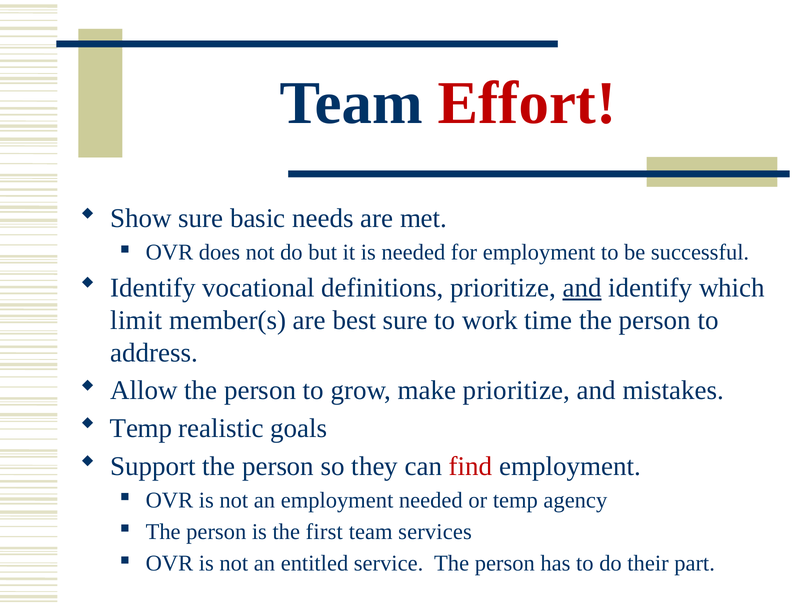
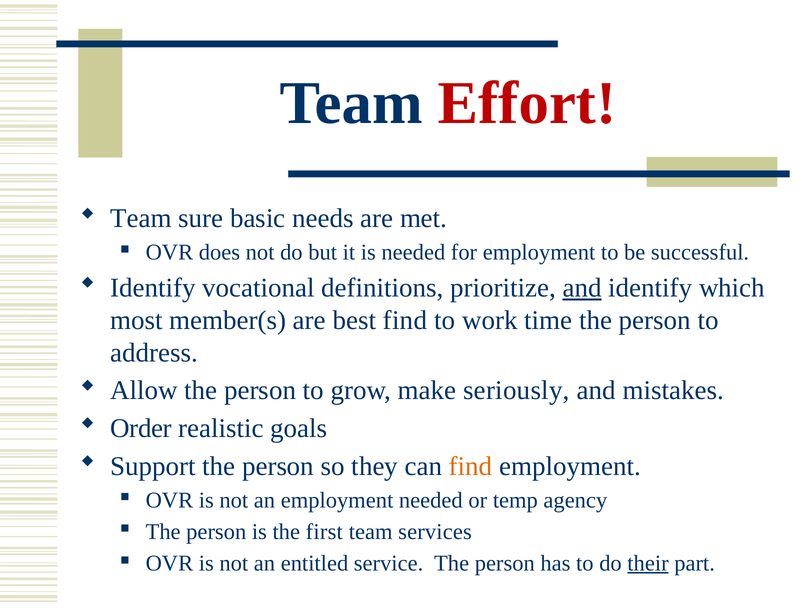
Show: Show -> Team (141, 218)
limit: limit -> most (136, 320)
best sure: sure -> find (405, 320)
make prioritize: prioritize -> seriously (516, 390)
Temp: Temp -> Order (141, 428)
find colour: red -> orange (471, 466)
their underline: none -> present (648, 563)
